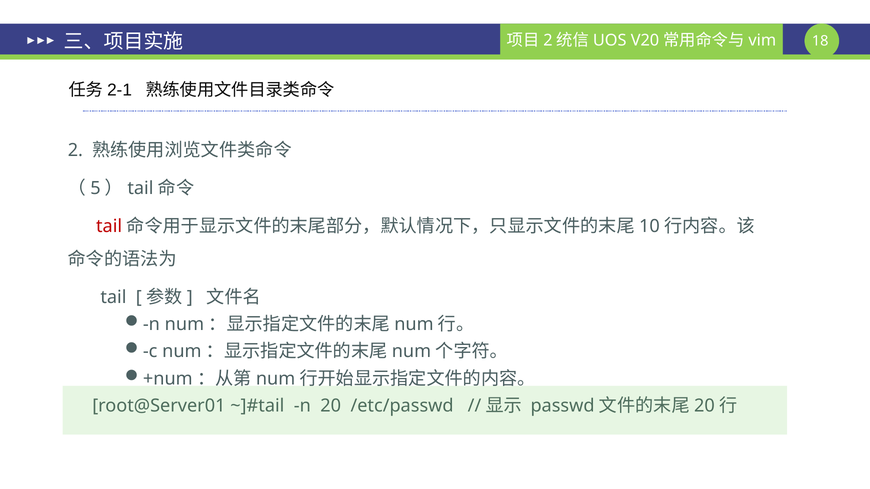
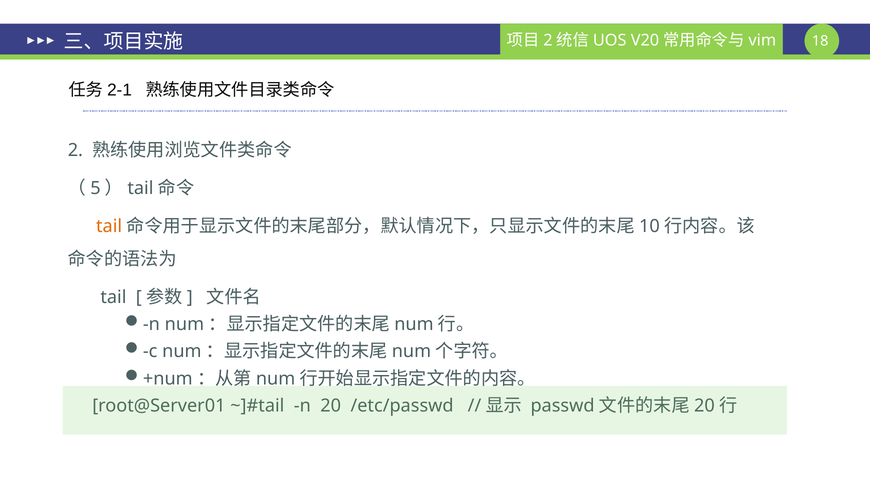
tail colour: red -> orange (109, 227)
